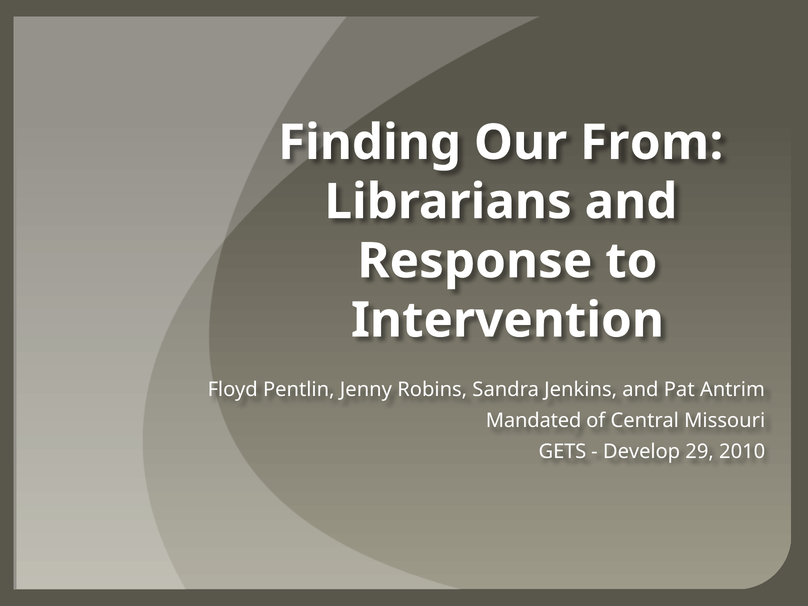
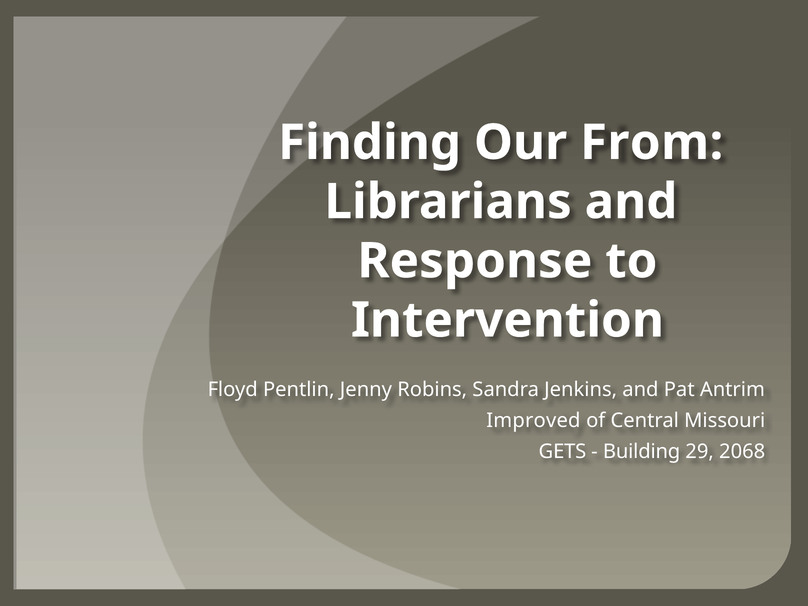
Mandated: Mandated -> Improved (533, 421)
Develop: Develop -> Building (642, 452)
2010: 2010 -> 2068 (742, 452)
